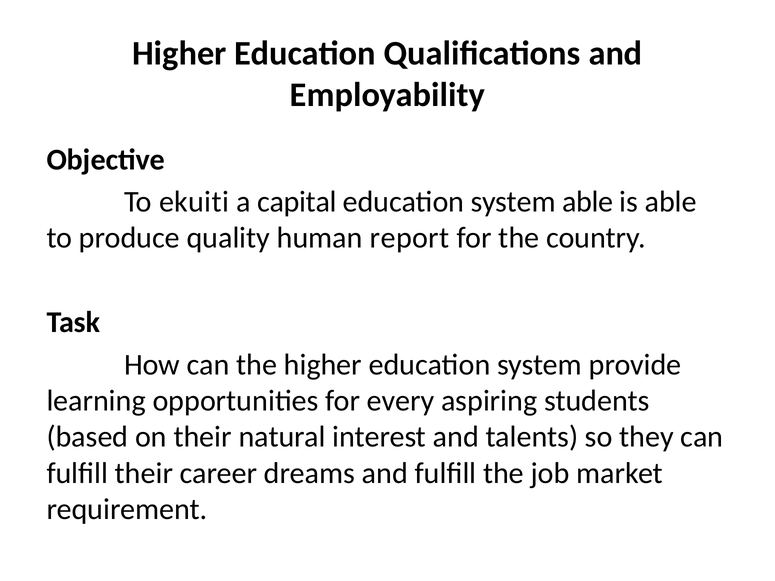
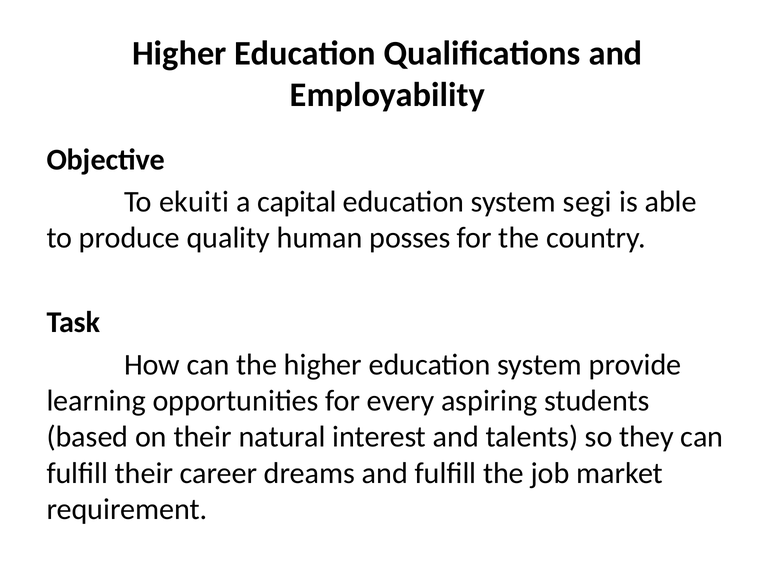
system able: able -> segi (587, 202)
report: report -> posses (410, 238)
